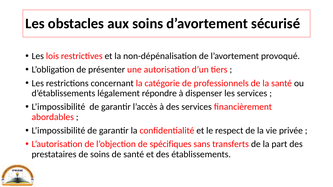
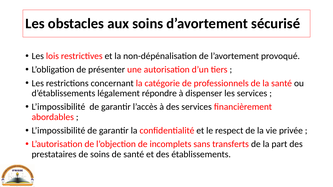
spécifiques: spécifiques -> incomplets (170, 144)
